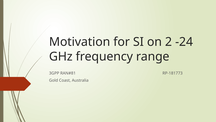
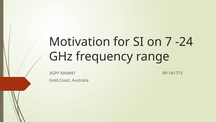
2: 2 -> 7 (169, 42)
